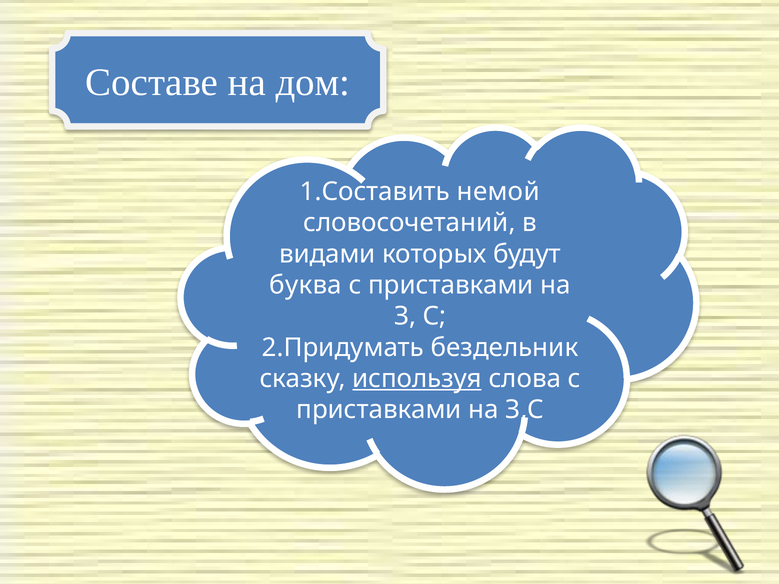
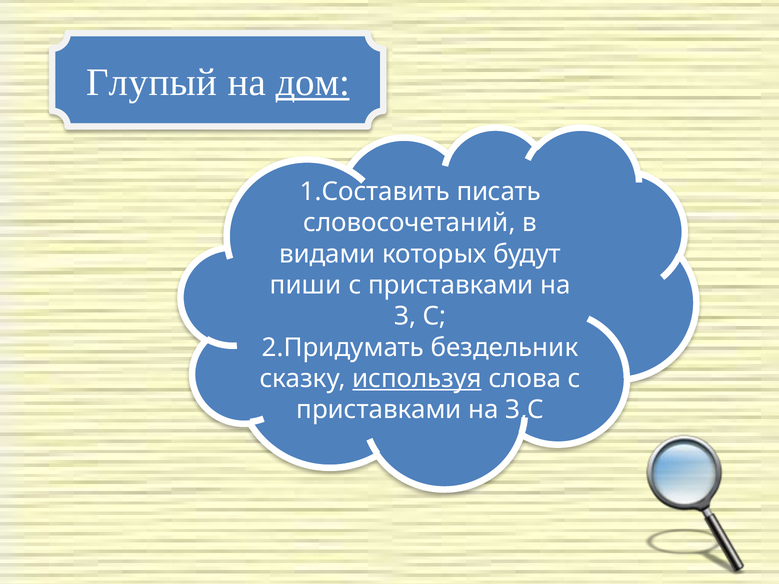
Составе: Составе -> Глупый (152, 83)
дом underline: none -> present (313, 83)
немой: немой -> писать (499, 192)
буква: буква -> пиши (306, 285)
